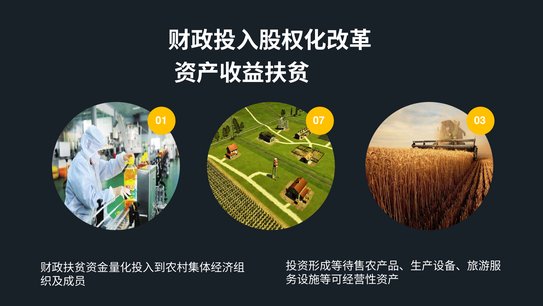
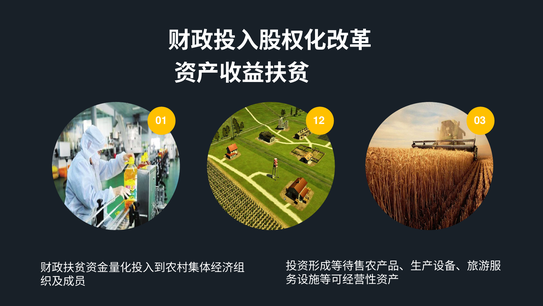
07: 07 -> 12 (319, 121)
